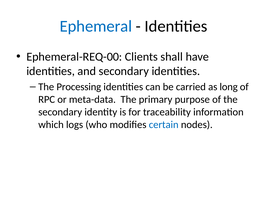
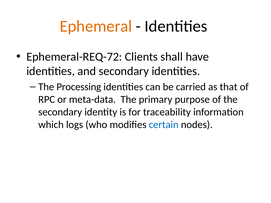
Ephemeral colour: blue -> orange (96, 26)
Ephemeral-REQ-00: Ephemeral-REQ-00 -> Ephemeral-REQ-72 (74, 57)
long: long -> that (229, 87)
